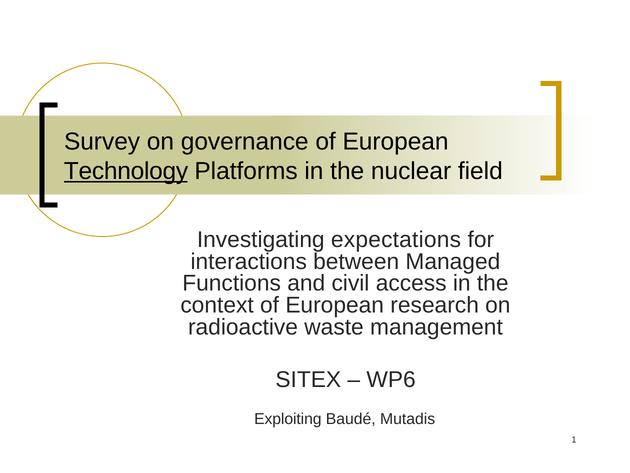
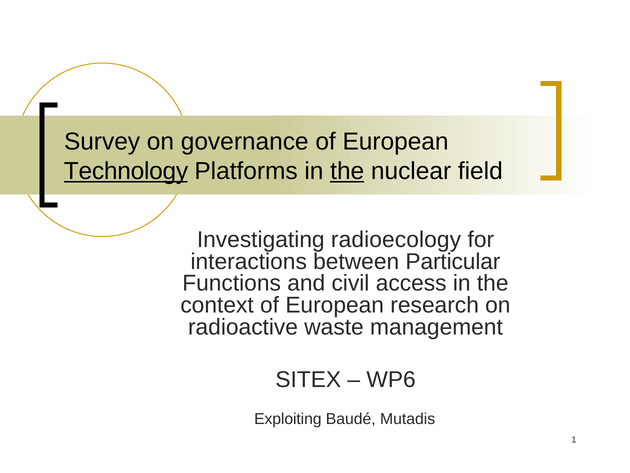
the underline: none -> present (347, 171)
expectations: expectations -> radioecology (396, 239)
Managed: Managed -> Particular (453, 261)
